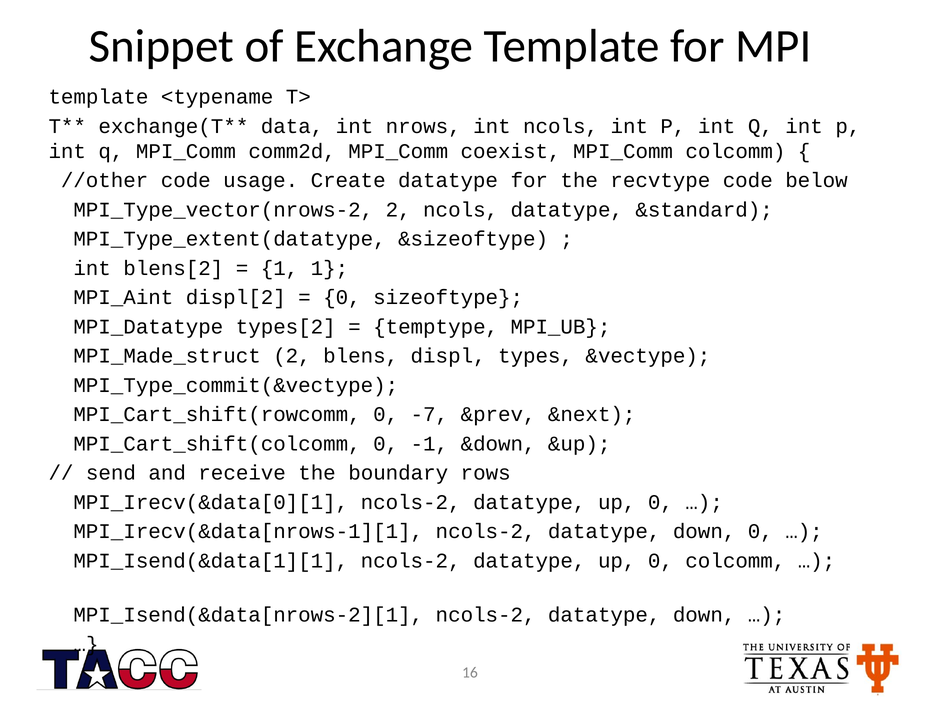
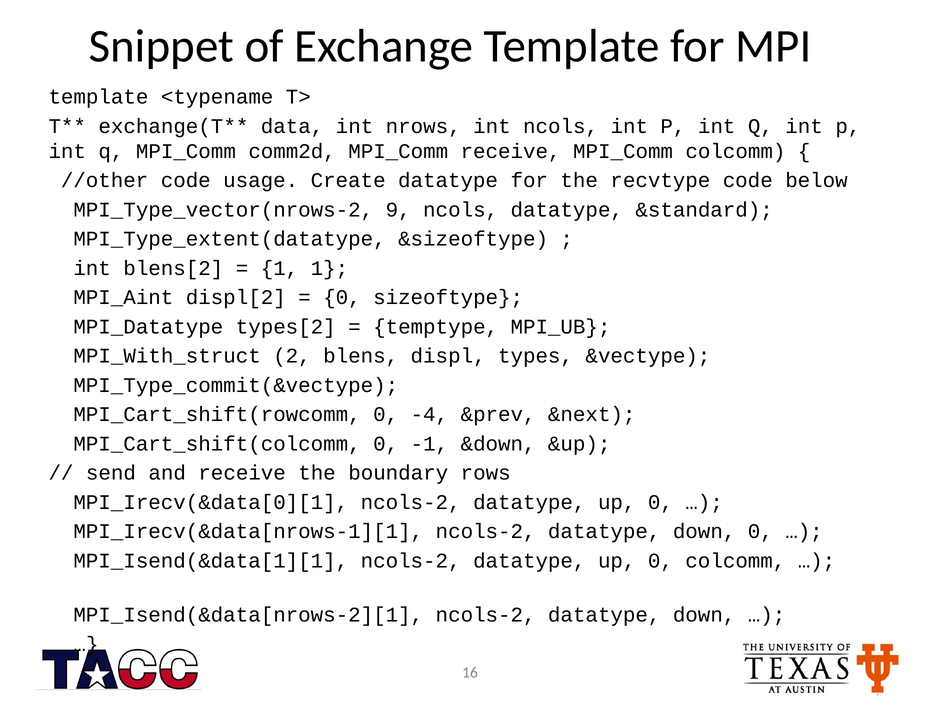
MPI_Comm coexist: coexist -> receive (511, 151)
MPI_Type_vector(nrows-2 2: 2 -> 9 (398, 210)
MPI_Made_struct: MPI_Made_struct -> MPI_With_struct (167, 356)
-7: -7 -> -4 (429, 414)
